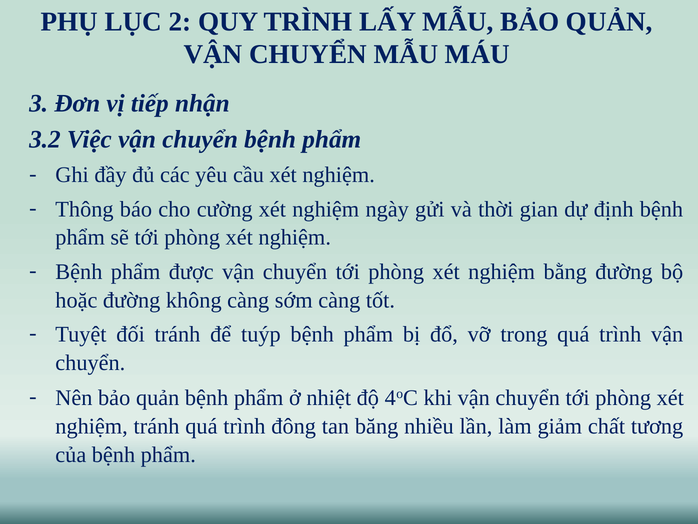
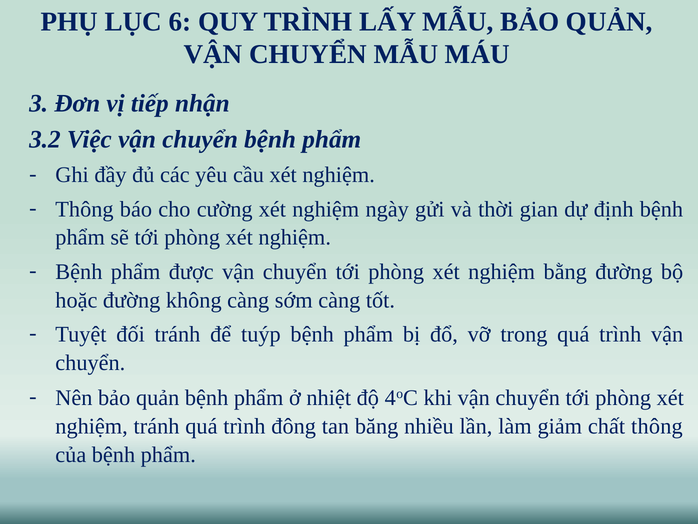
2: 2 -> 6 (180, 22)
chất tương: tương -> thông (657, 426)
